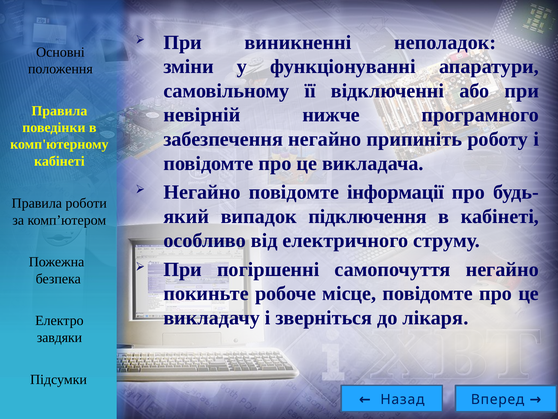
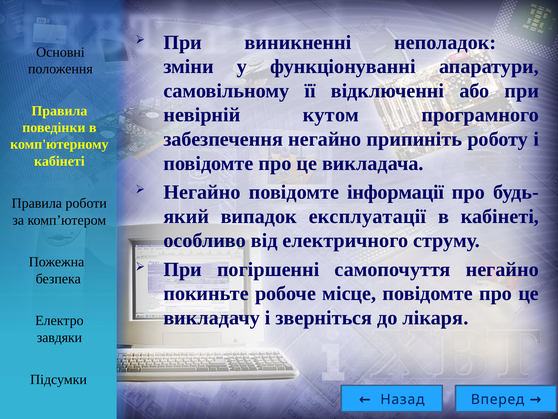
нижче: нижче -> кутом (331, 115)
підключення: підключення -> експлуатації (367, 216)
